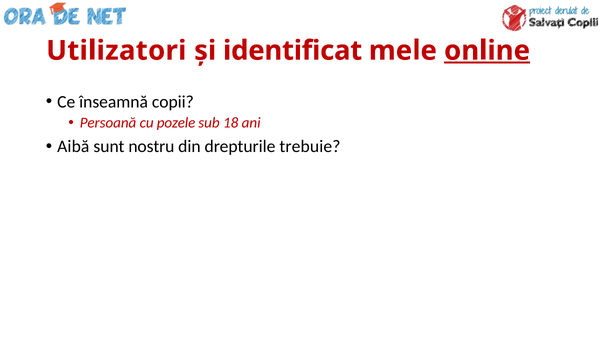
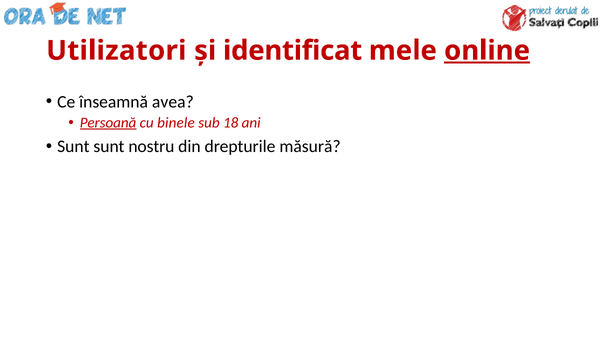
copii: copii -> avea (173, 102)
Persoană underline: none -> present (108, 122)
pozele: pozele -> binele (176, 122)
Aibă: Aibă -> Sunt (73, 146)
trebuie: trebuie -> măsură (310, 146)
